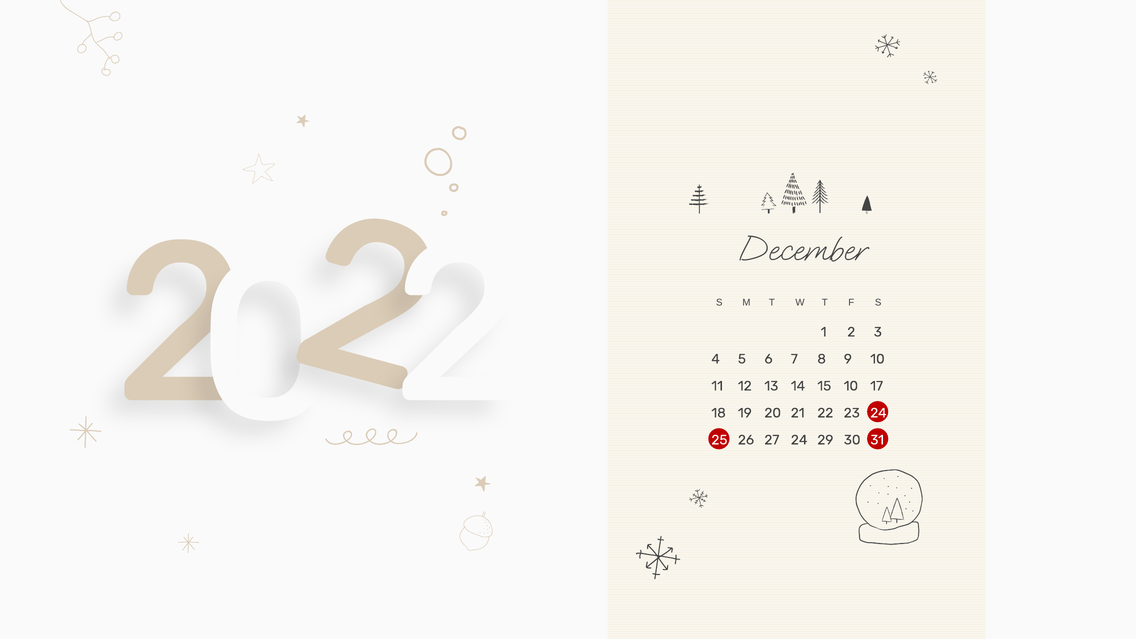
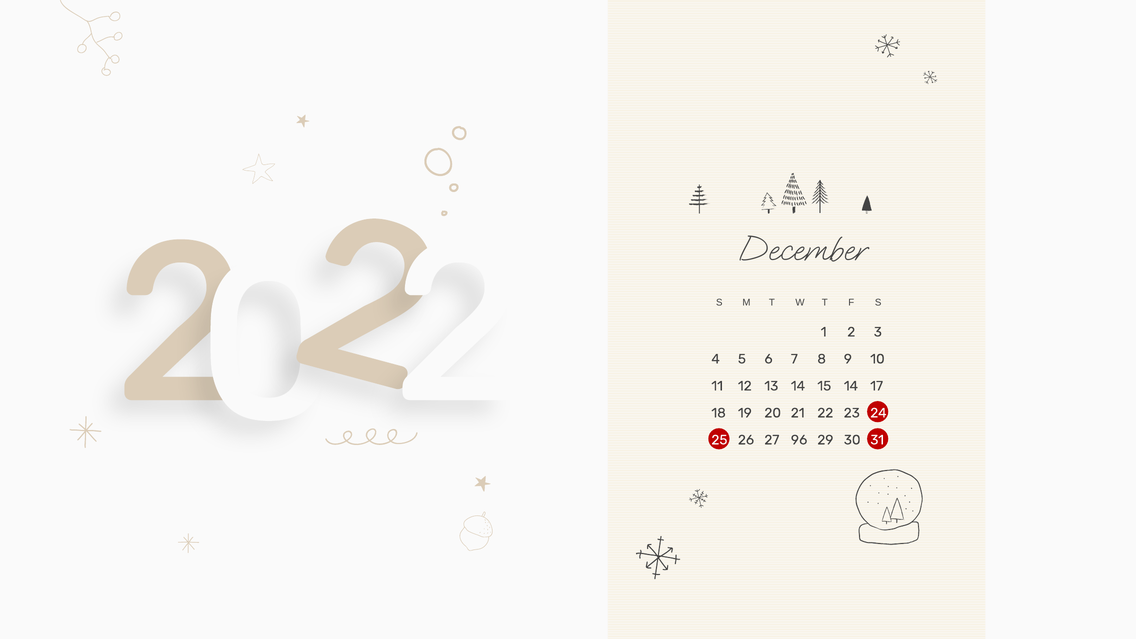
15 10: 10 -> 14 (851, 386)
27 24: 24 -> 96 (799, 440)
